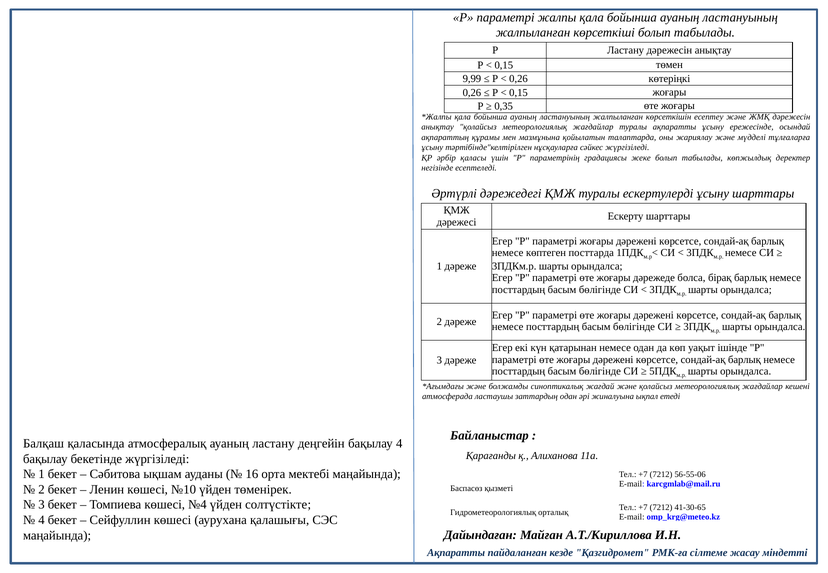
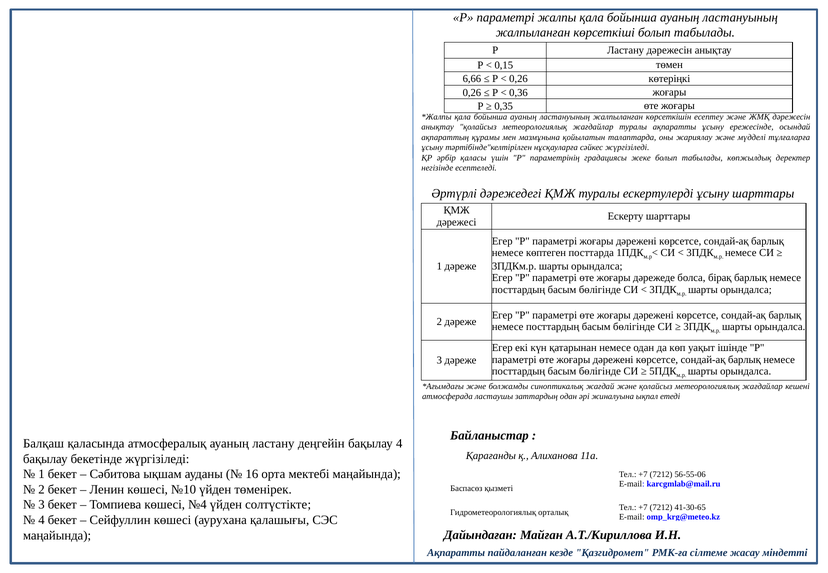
9,99: 9,99 -> 6,66 (472, 79)
0,15: 0,15 -> 0,36 (519, 93)
